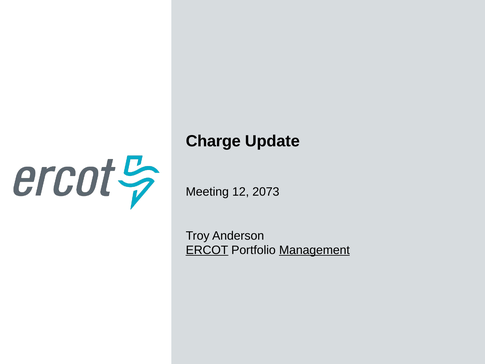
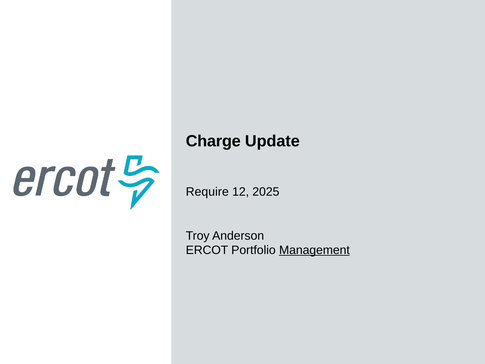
Meeting: Meeting -> Require (207, 192)
2073: 2073 -> 2025 (266, 192)
ERCOT underline: present -> none (207, 250)
